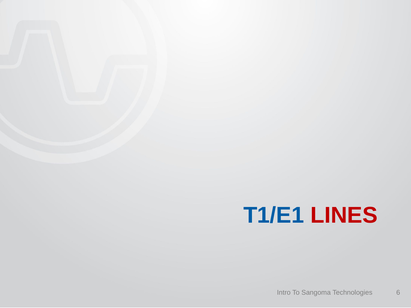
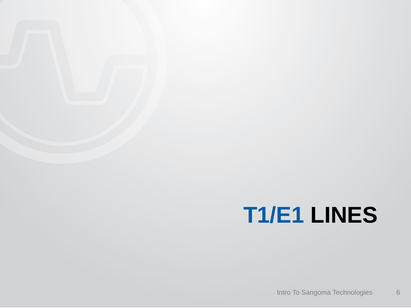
LINES colour: red -> black (344, 215)
